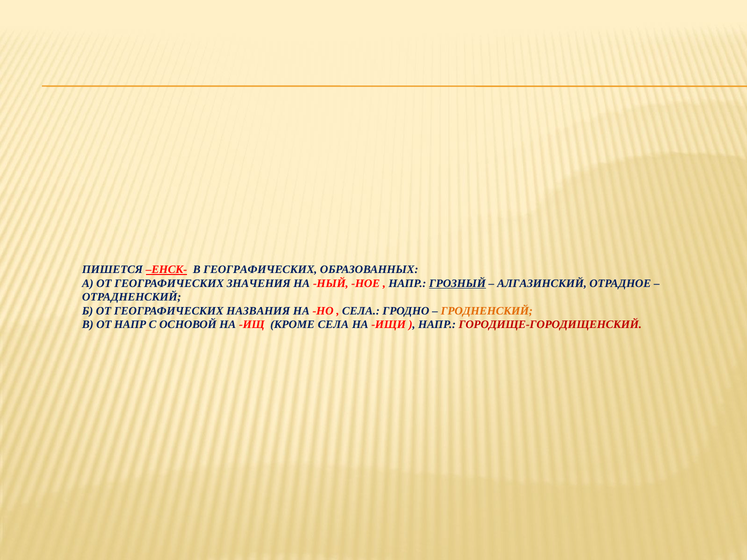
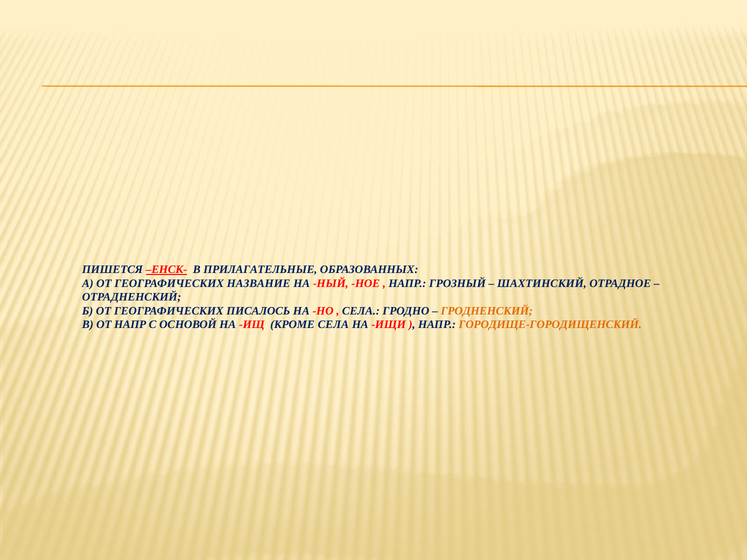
В ГЕОГРАФИЧЕСКИХ: ГЕОГРАФИЧЕСКИХ -> ПРИЛАГАТЕЛЬНЫЕ (260, 270)
ЗНАЧЕНИЯ: ЗНАЧЕНИЯ -> НАЗВАНИЕ (259, 284)
ГРОЗНЫЙ underline: present -> none (457, 284)
АЛГАЗИНСКИЙ: АЛГАЗИНСКИЙ -> ШАХТИНСКИЙ (542, 284)
НАЗВАНИЯ: НАЗВАНИЯ -> ПИСАЛОСЬ (258, 311)
ГОРОДИЩЕ-ГОРОДИЩЕНСКИЙ colour: red -> orange (550, 325)
